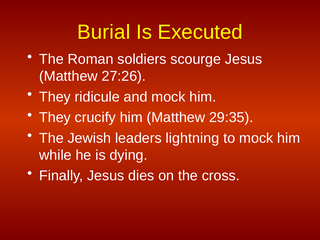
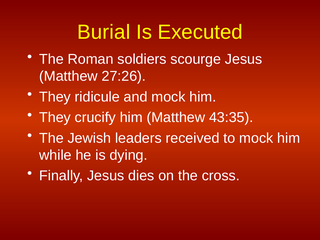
29:35: 29:35 -> 43:35 (231, 117)
lightning: lightning -> received (193, 138)
